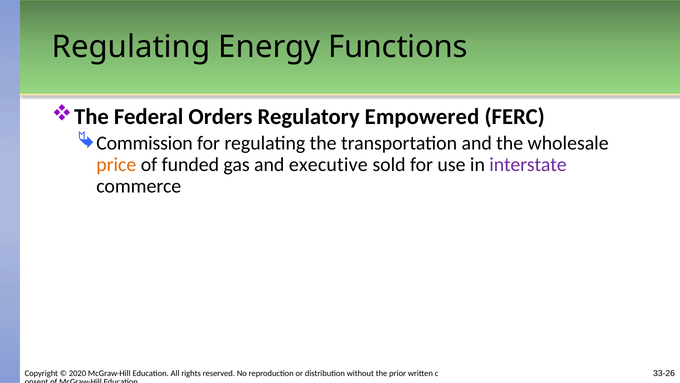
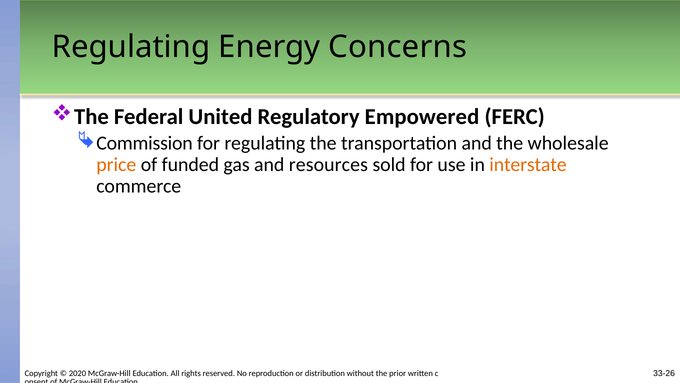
Functions: Functions -> Concerns (398, 47)
Orders: Orders -> United (220, 116)
executive: executive -> resources (328, 164)
interstate colour: purple -> orange (528, 164)
